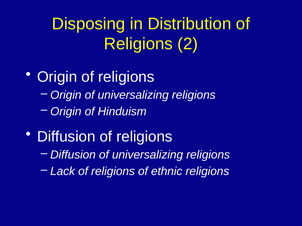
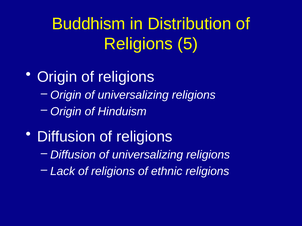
Disposing: Disposing -> Buddhism (89, 24)
2: 2 -> 5 (188, 44)
